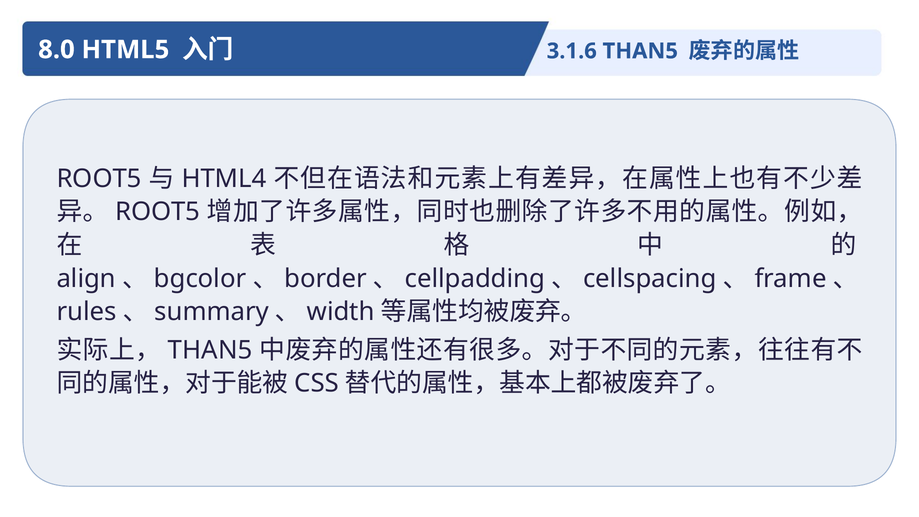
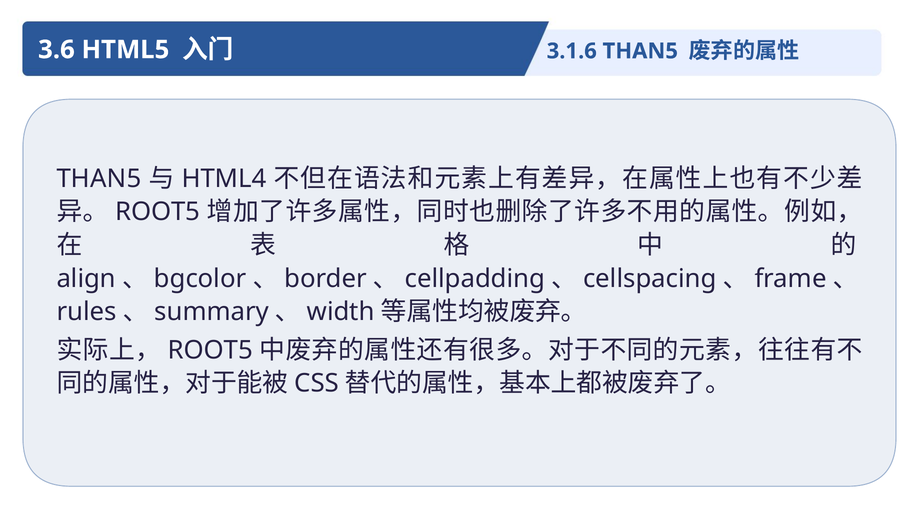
8.0: 8.0 -> 3.6 (56, 50)
ROOT5: ROOT5 -> THAN5 (99, 179)
THAN5: THAN5 -> ROOT5 (210, 350)
